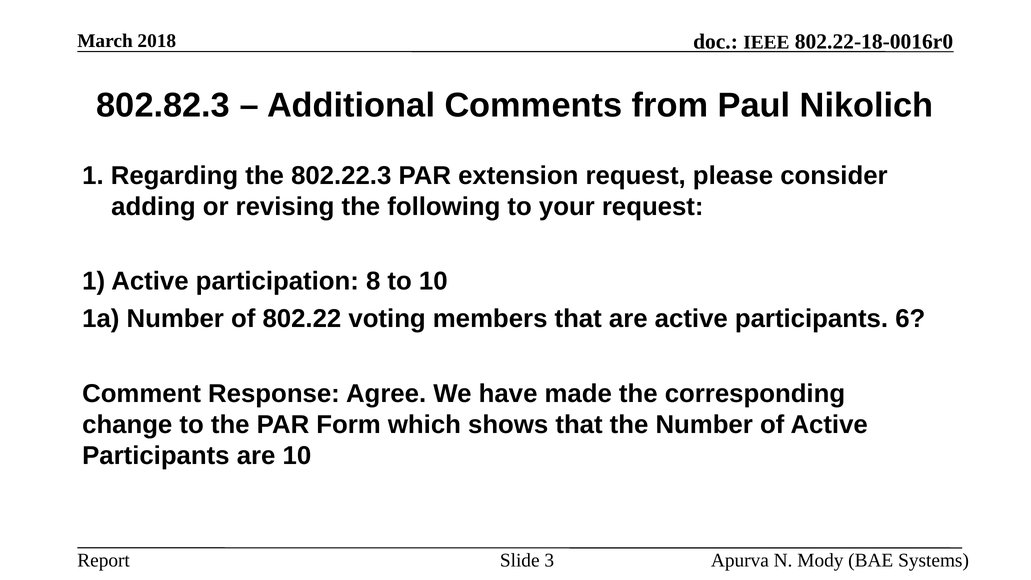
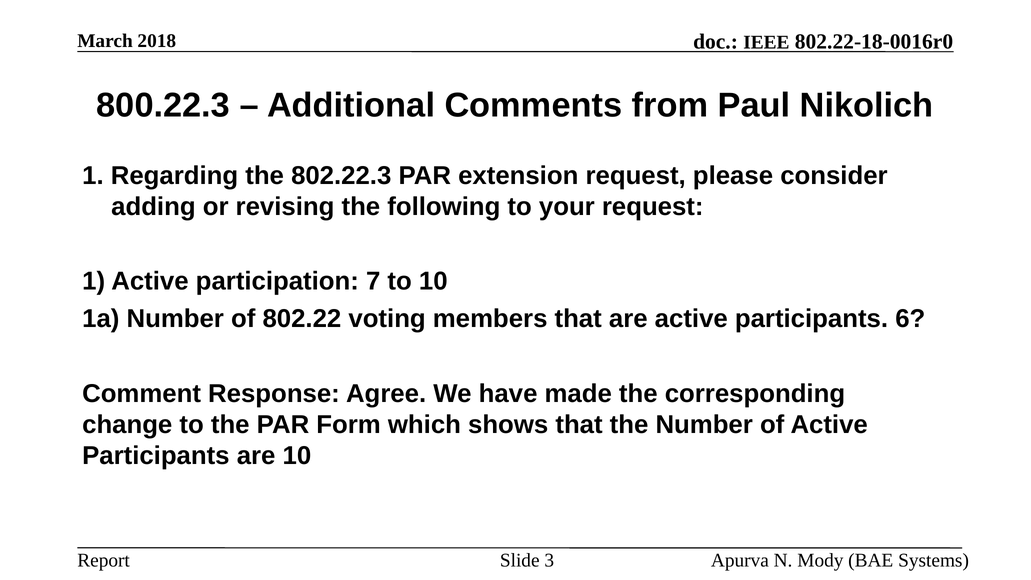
802.82.3: 802.82.3 -> 800.22.3 (163, 105)
8: 8 -> 7 (373, 281)
